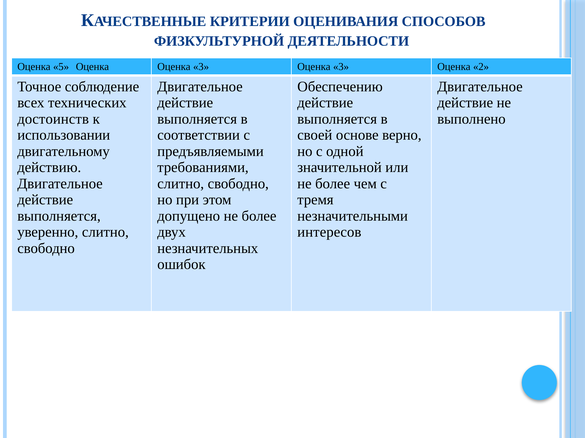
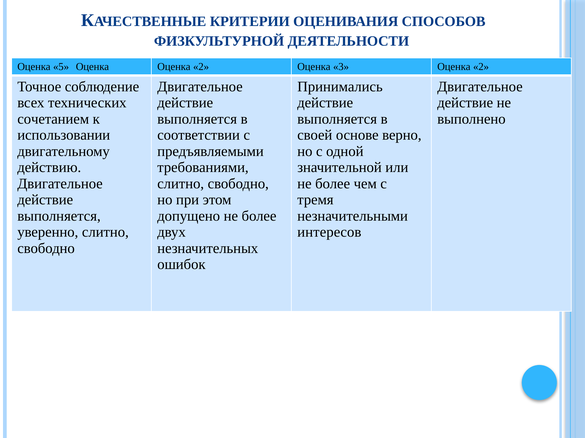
Оценка Оценка 3: 3 -> 2 (201, 67)
Обеспечению: Обеспечению -> Принимались (340, 87)
достоинств: достоинств -> сочетанием (53, 119)
